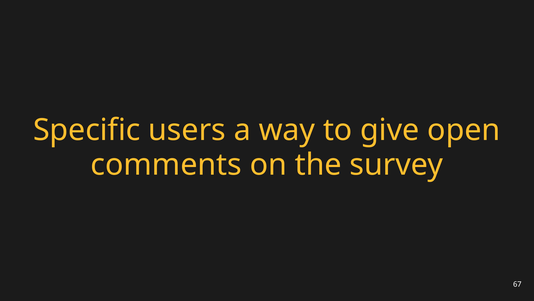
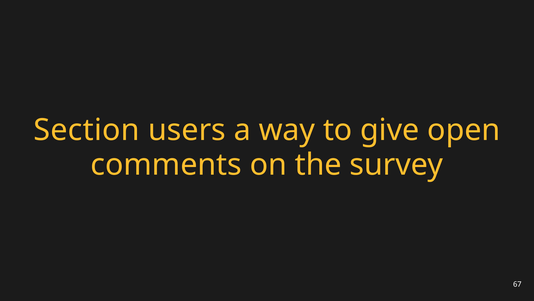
Specific: Specific -> Section (87, 130)
